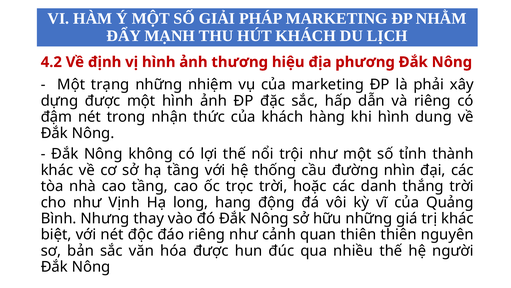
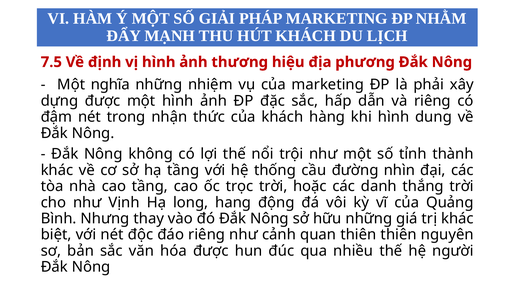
4.2: 4.2 -> 7.5 (51, 62)
trạng: trạng -> nghĩa (110, 85)
